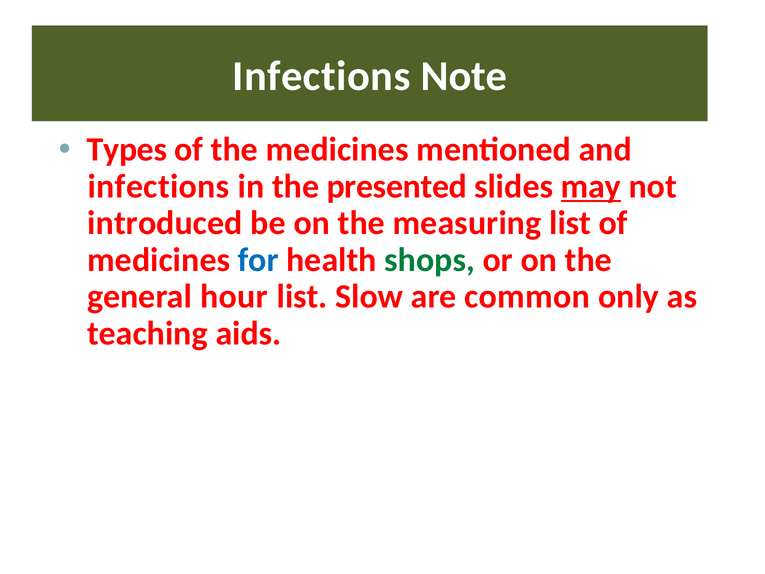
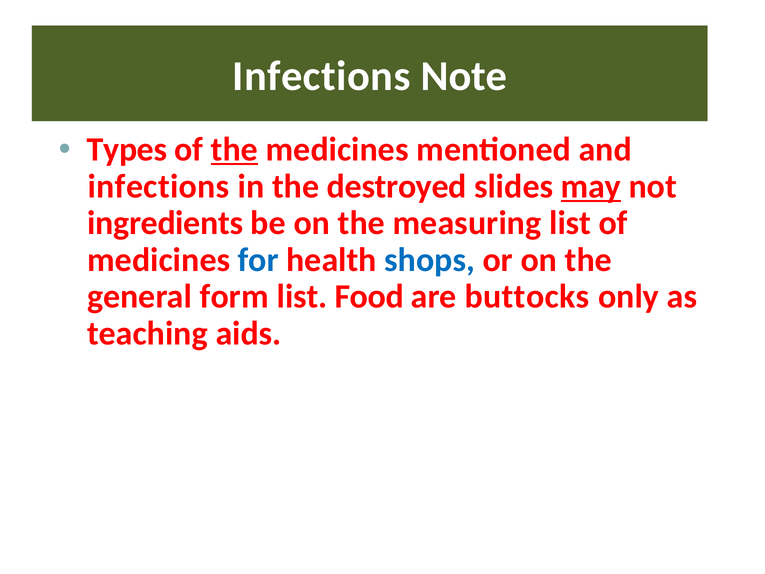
the underline: none -> present (234, 149)
presented: presented -> destroyed (397, 186)
introduced: introduced -> ingredients (165, 223)
shops colour: green -> blue (430, 260)
hour: hour -> form (234, 296)
Slow: Slow -> Food (369, 296)
common: common -> buttocks (527, 296)
